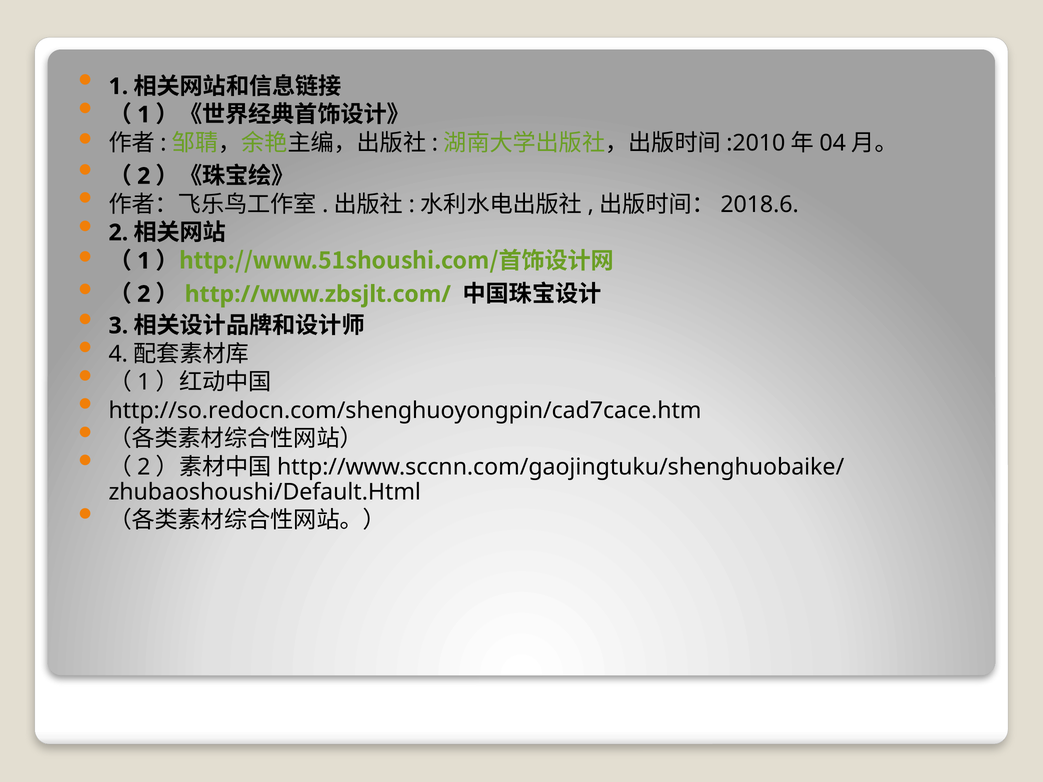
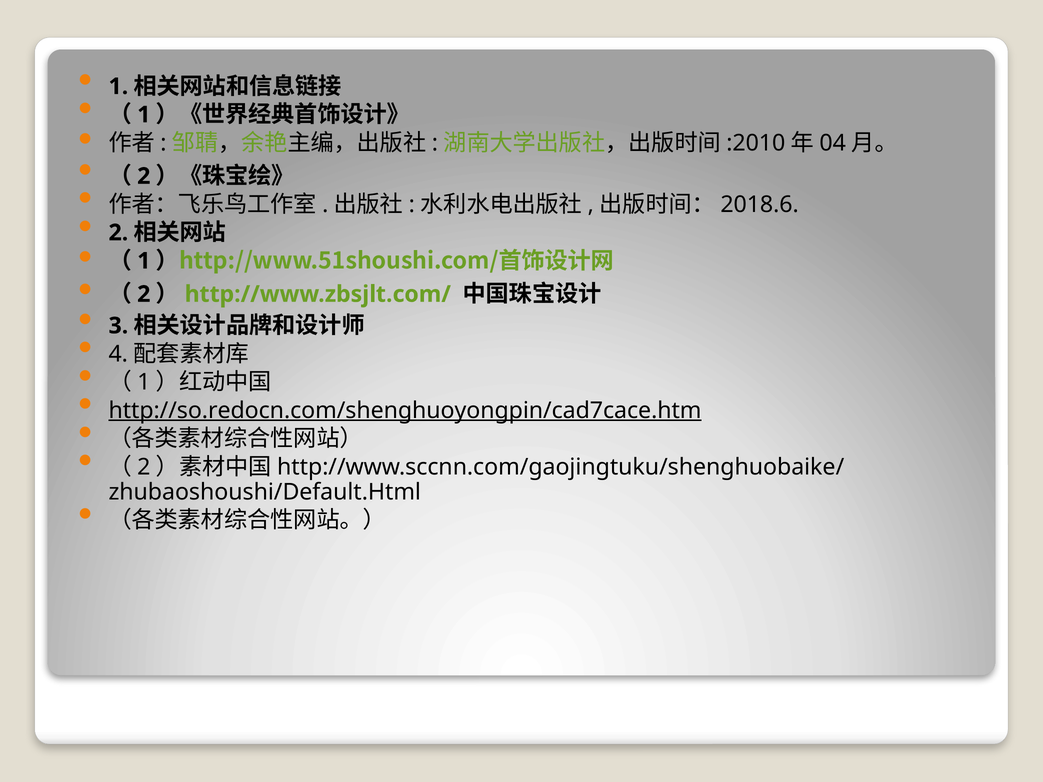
http://so.redocn.com/shenghuoyongpin/cad7cace.htm underline: none -> present (405, 411)
